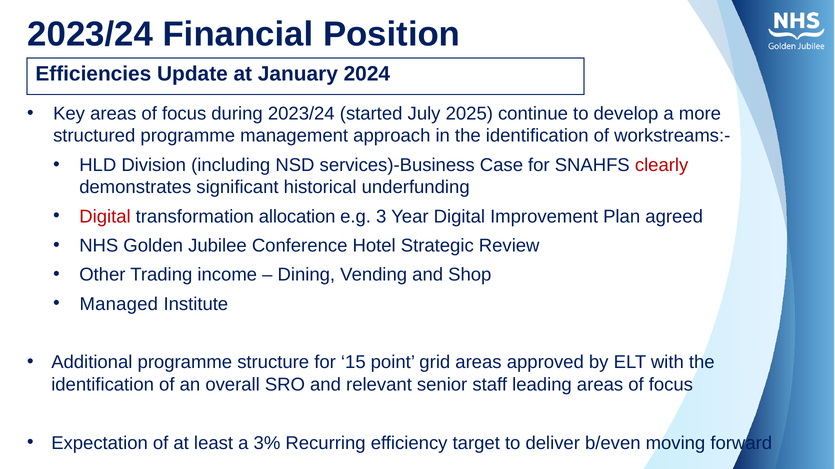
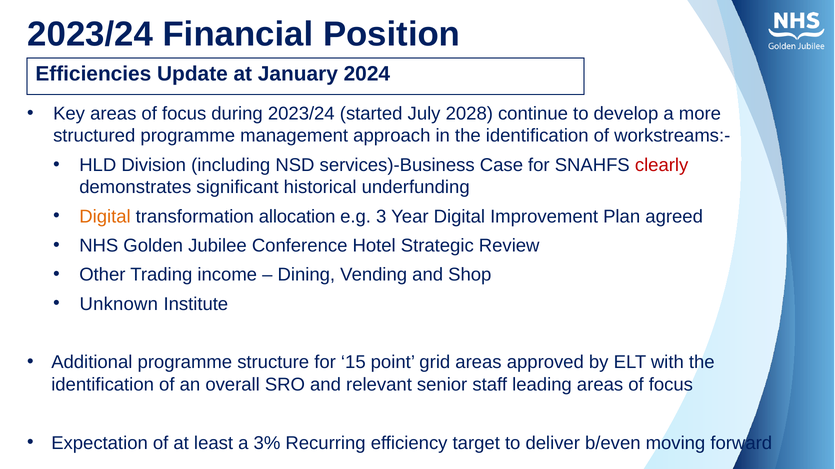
2025: 2025 -> 2028 (469, 114)
Digital colour: red -> orange (105, 217)
Managed: Managed -> Unknown (119, 304)
